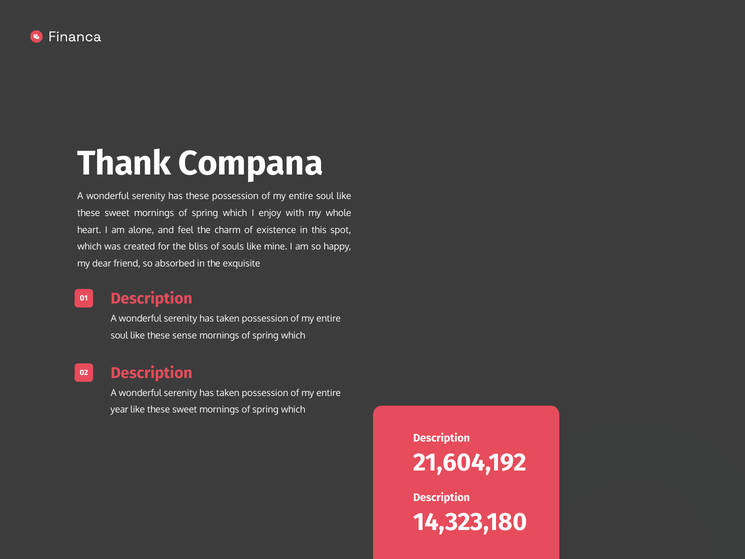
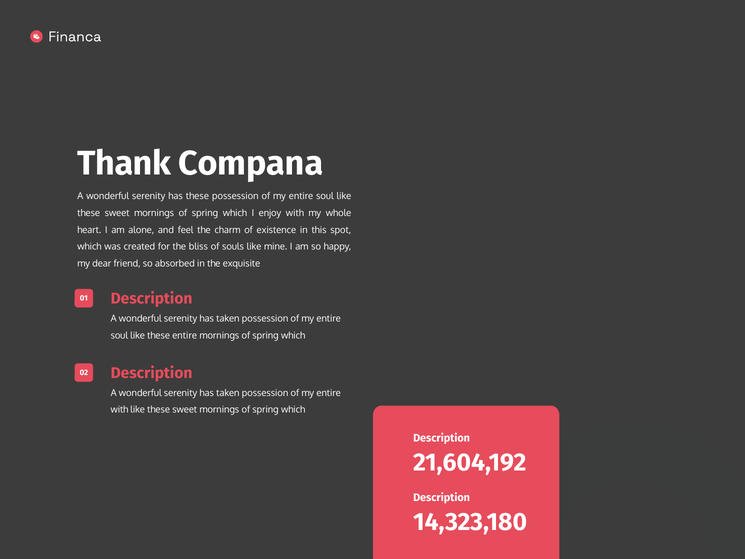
these sense: sense -> entire (185, 335)
year: year -> with (119, 410)
